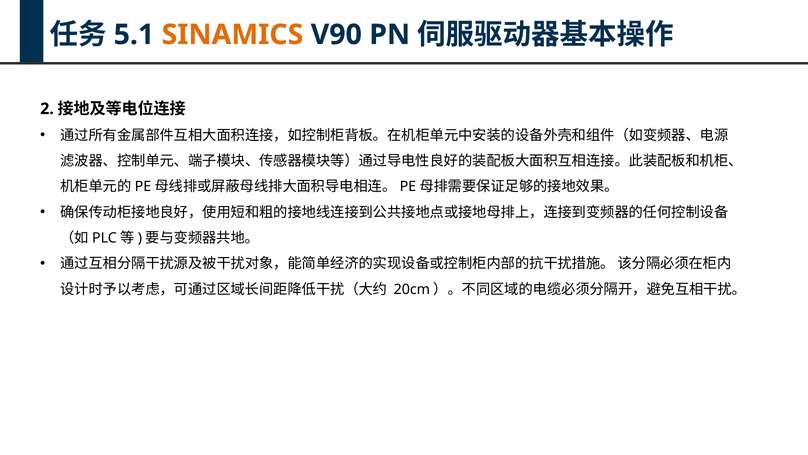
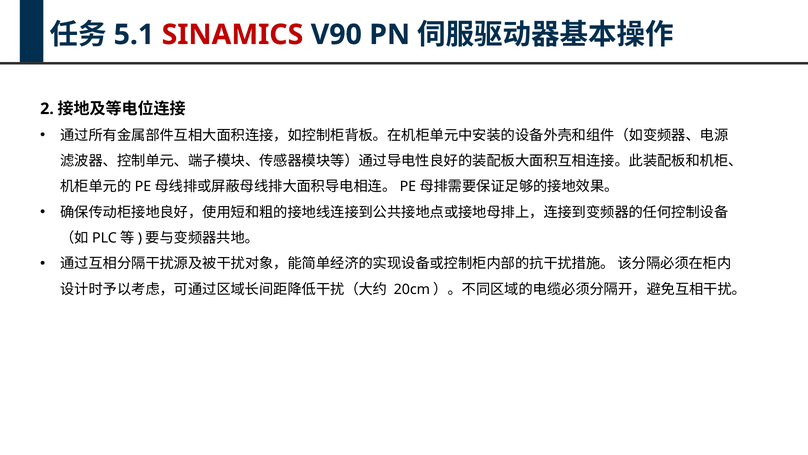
SINAMICS colour: orange -> red (232, 35)
